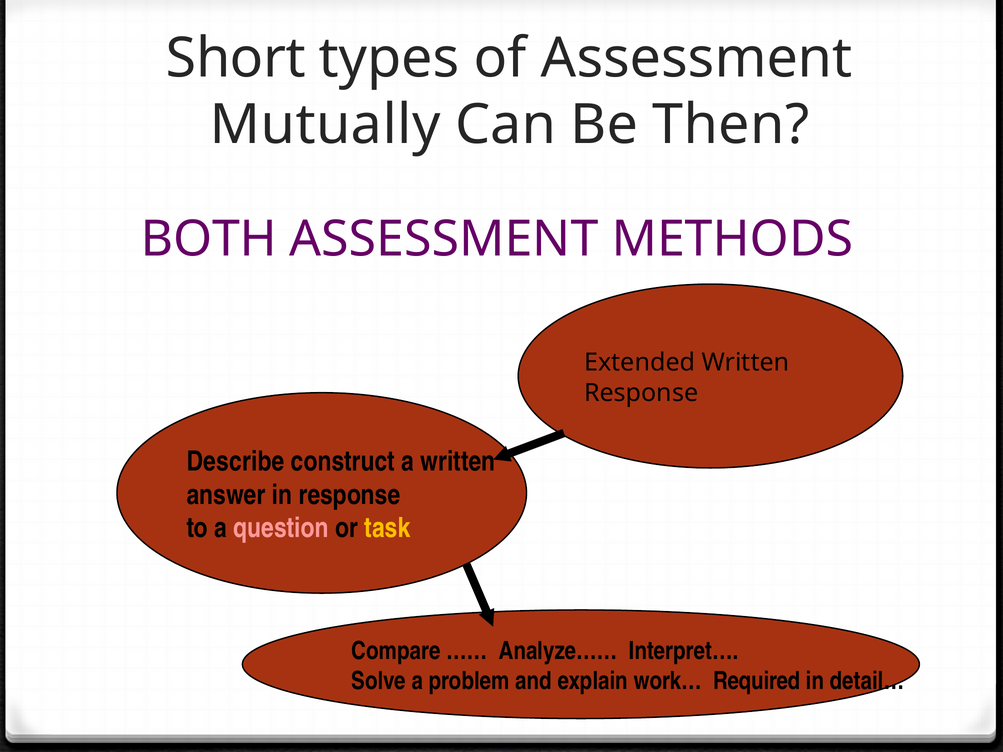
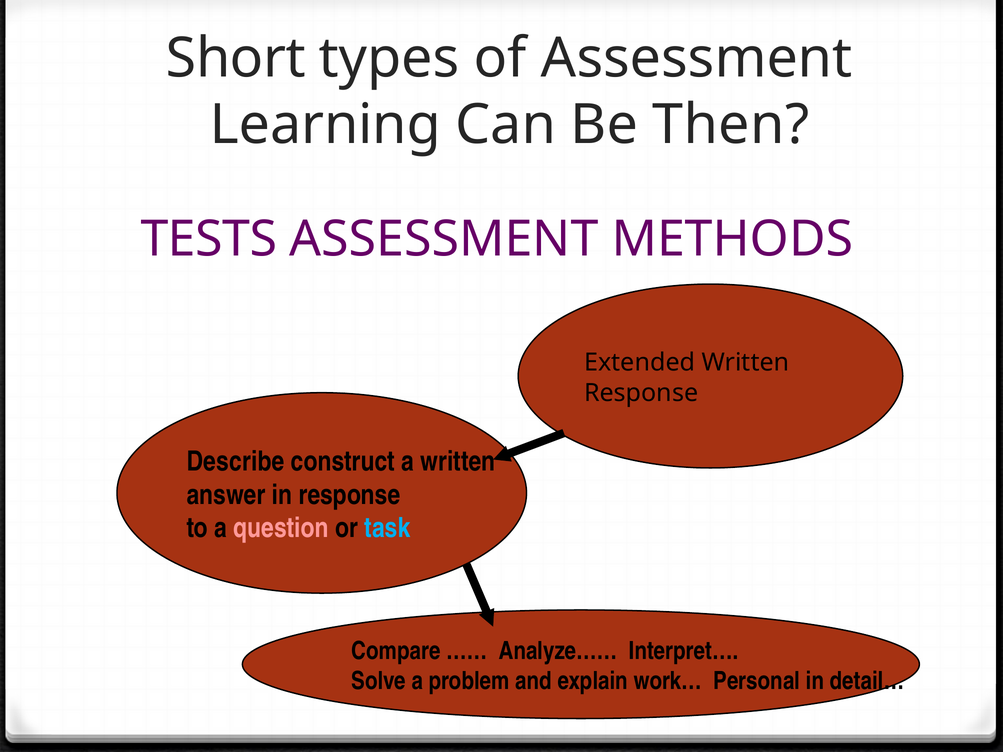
Mutually: Mutually -> Learning (325, 125)
BOTH: BOTH -> TESTS (209, 239)
task colour: yellow -> light blue (387, 528)
Required: Required -> Personal (757, 681)
